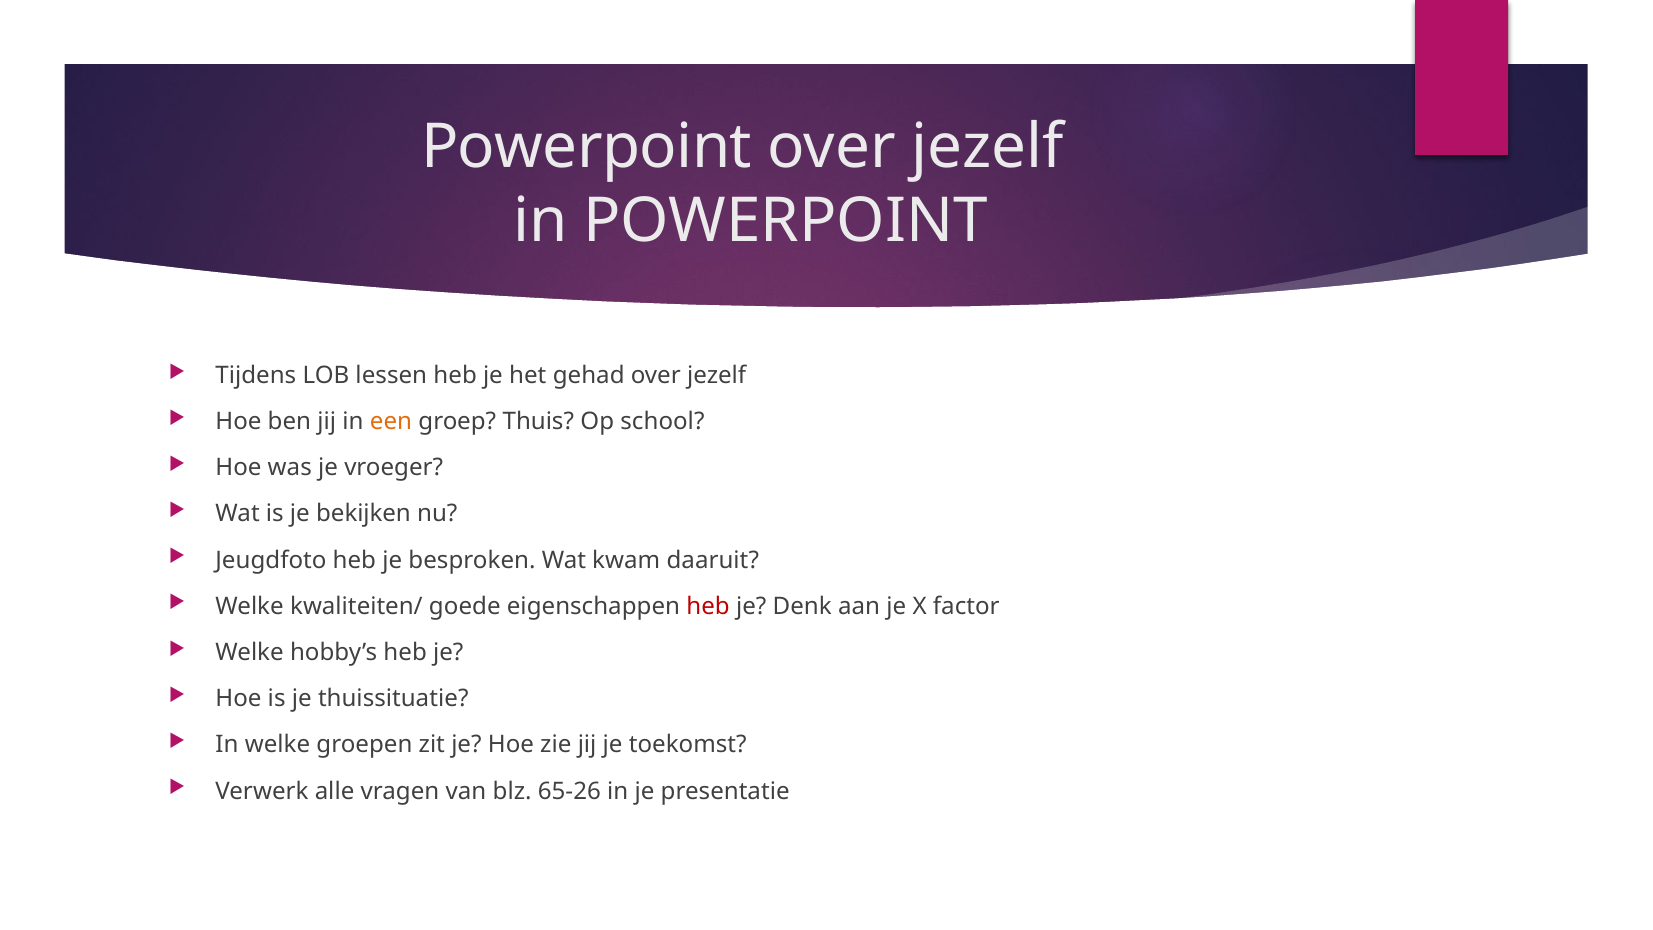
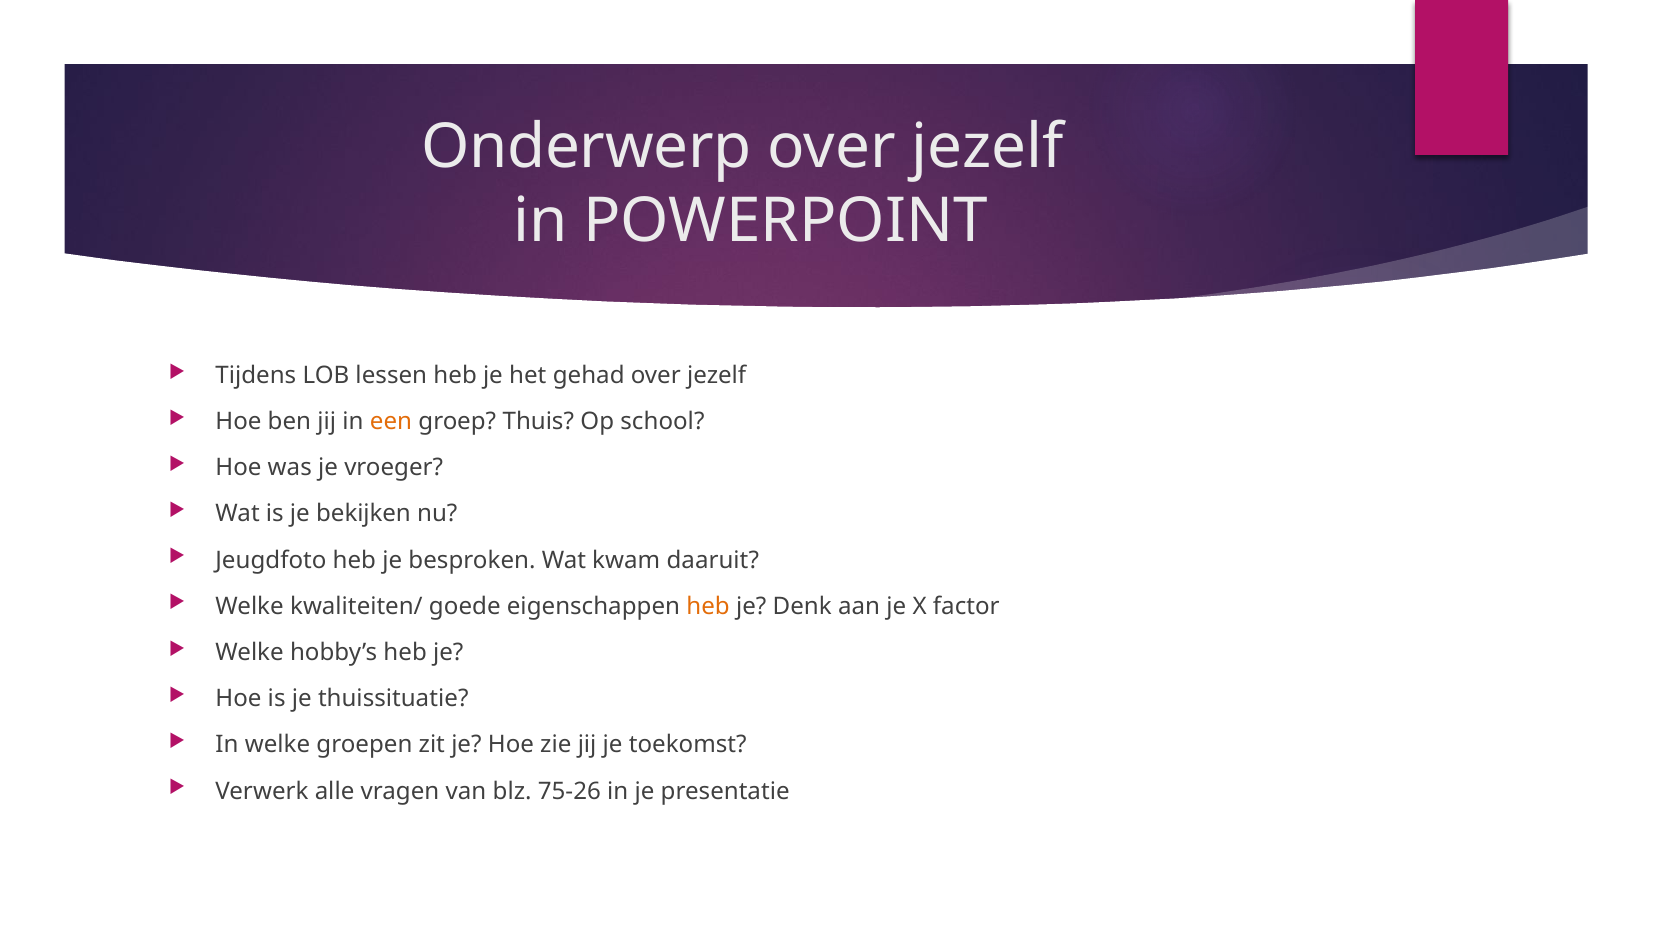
Powerpoint: Powerpoint -> Onderwerp (586, 147)
heb colour: red -> orange (708, 606)
65-26: 65-26 -> 75-26 (569, 791)
